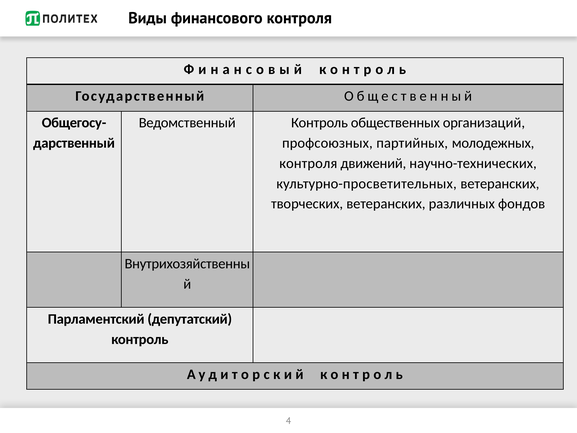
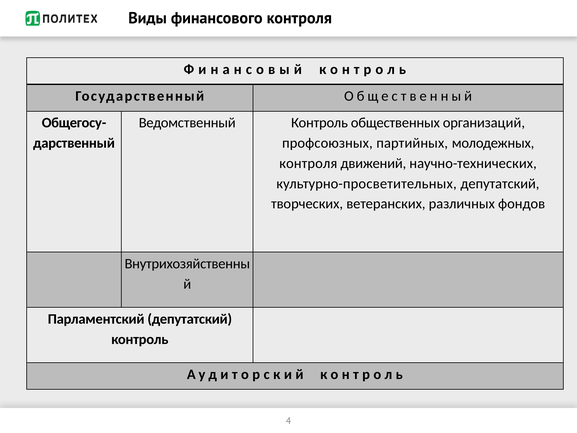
культурно-просветительных ветеранских: ветеранских -> депутатский (500, 183)
